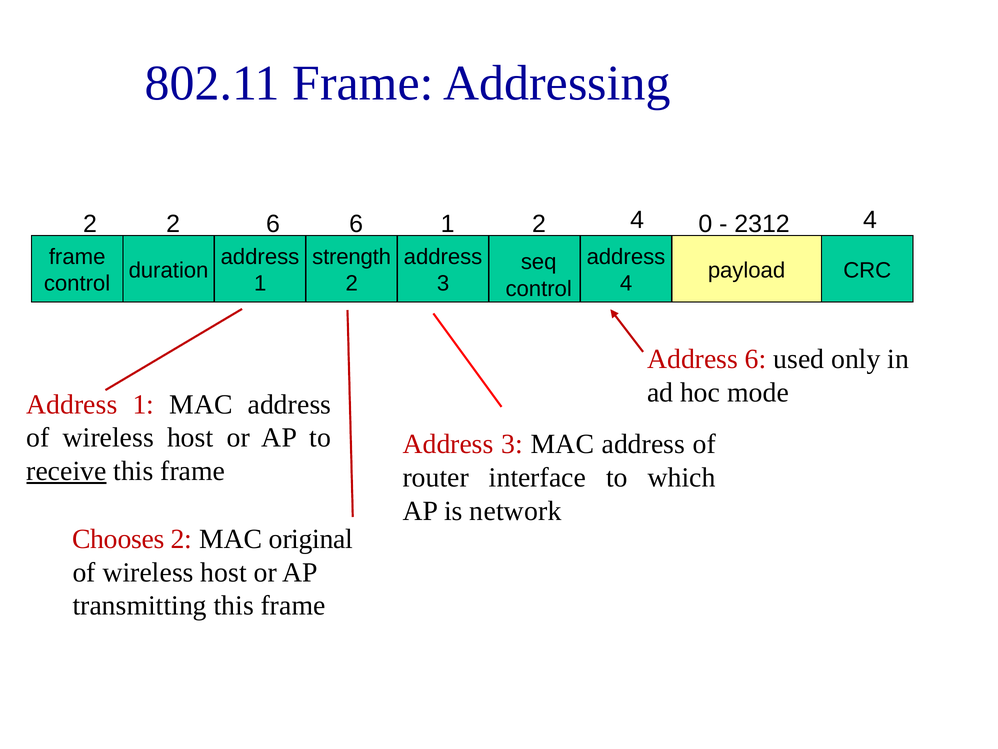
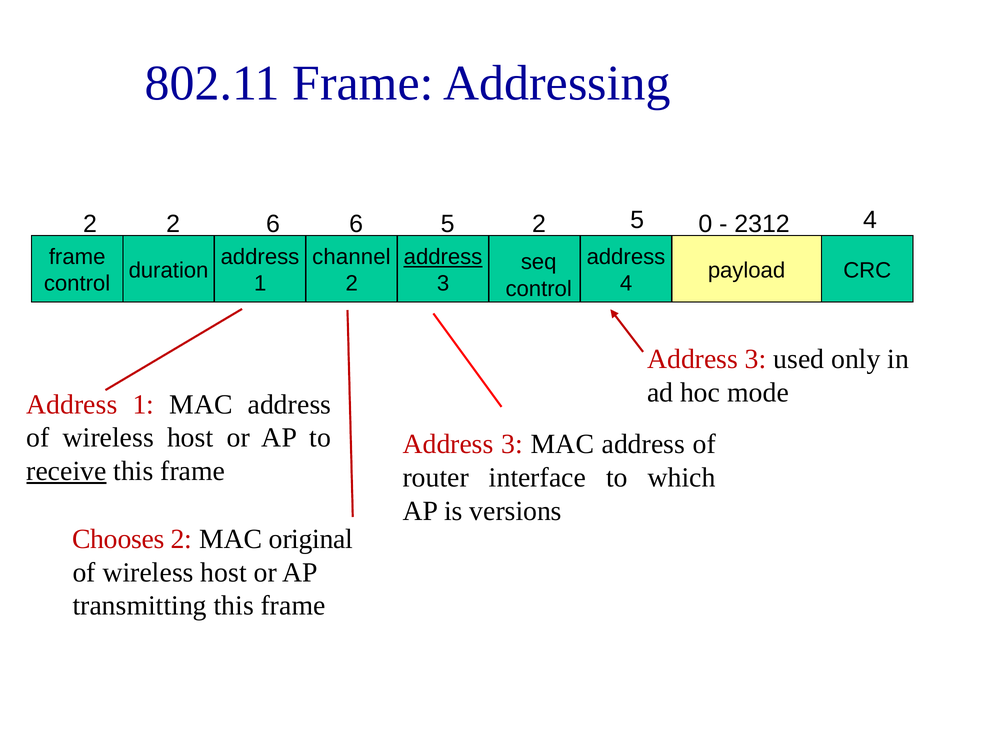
6 1: 1 -> 5 (448, 224)
2 4: 4 -> 5 (637, 220)
strength: strength -> channel (351, 257)
address underline: none -> present (443, 257)
6: 6 -> 3 (756, 359)
network: network -> versions (516, 511)
